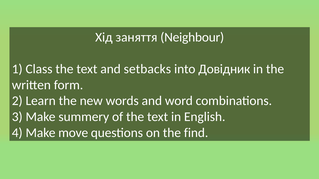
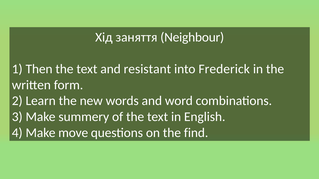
Class: Class -> Then (39, 69)
setbacks: setbacks -> resistant (147, 69)
Довідник: Довідник -> Frederick (224, 69)
